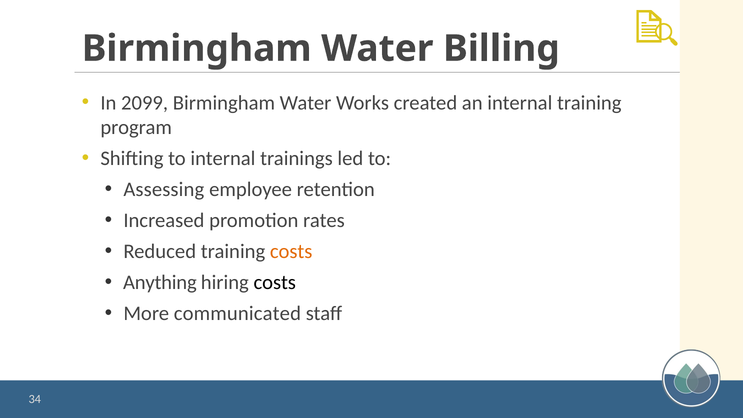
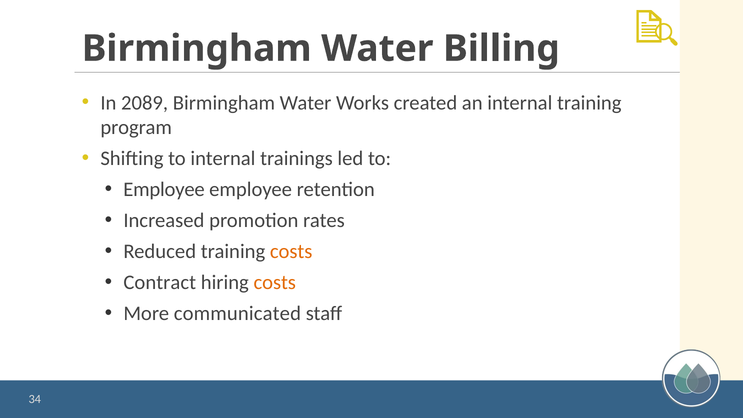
2099: 2099 -> 2089 (145, 103)
Assessing: Assessing -> Employee (164, 189)
Anything: Anything -> Contract (160, 282)
costs colour: black -> orange (275, 282)
